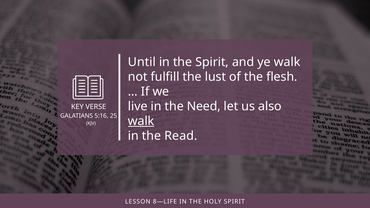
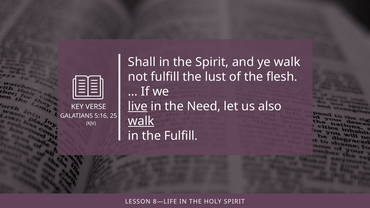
Until: Until -> Shall (142, 62)
live underline: none -> present (138, 106)
the Read: Read -> Fulfill (181, 136)
